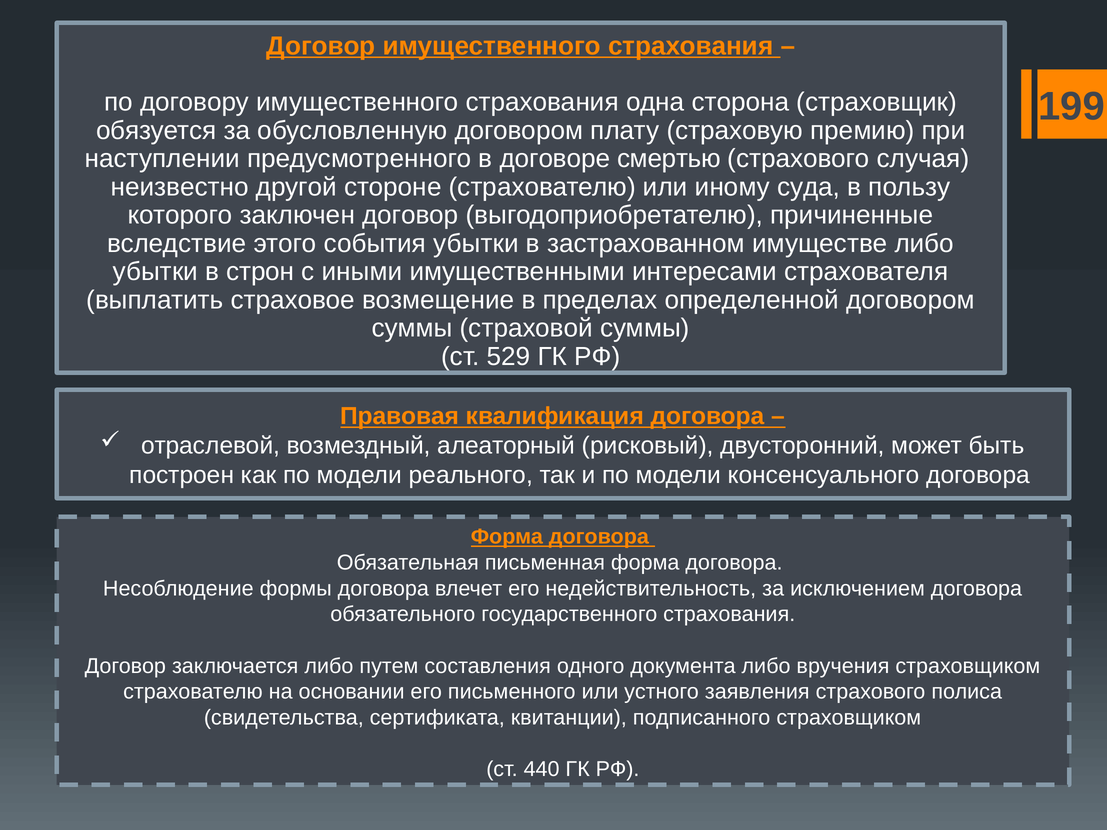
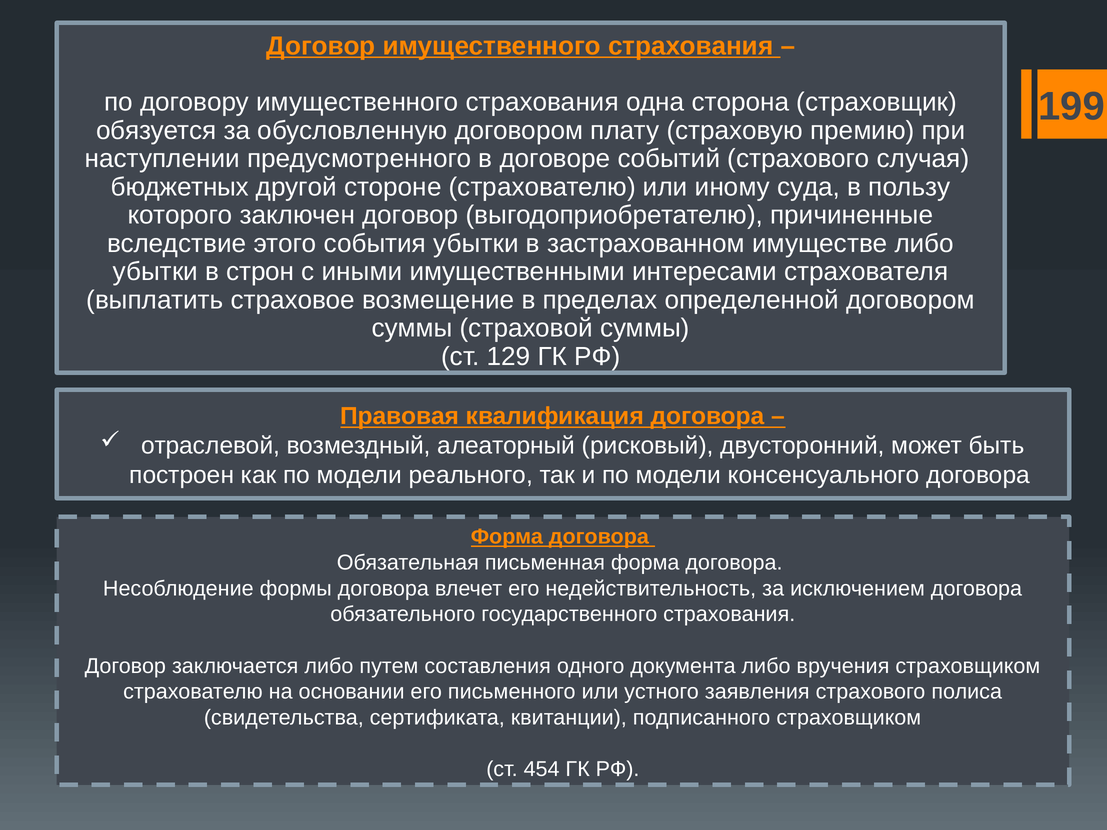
смертью: смертью -> событий (669, 159)
неизвестно: неизвестно -> бюджетных (180, 187)
529: 529 -> 129 (508, 357)
440: 440 -> 454 (542, 770)
